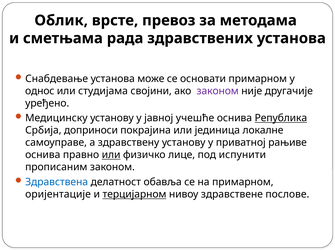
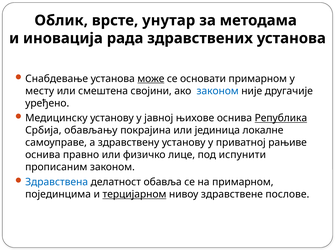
превоз: превоз -> унутар (169, 20)
сметњама: сметњама -> иновација (63, 38)
може underline: none -> present (151, 79)
однос: однос -> месту (40, 91)
студијама: студијама -> смештена (103, 91)
законом colour: purple -> blue (218, 91)
учешће: учешће -> њихове (195, 118)
доприноси: доприноси -> обављању (91, 130)
или underline: present -> none (111, 155)
оријентације: оријентације -> појединцима (58, 195)
